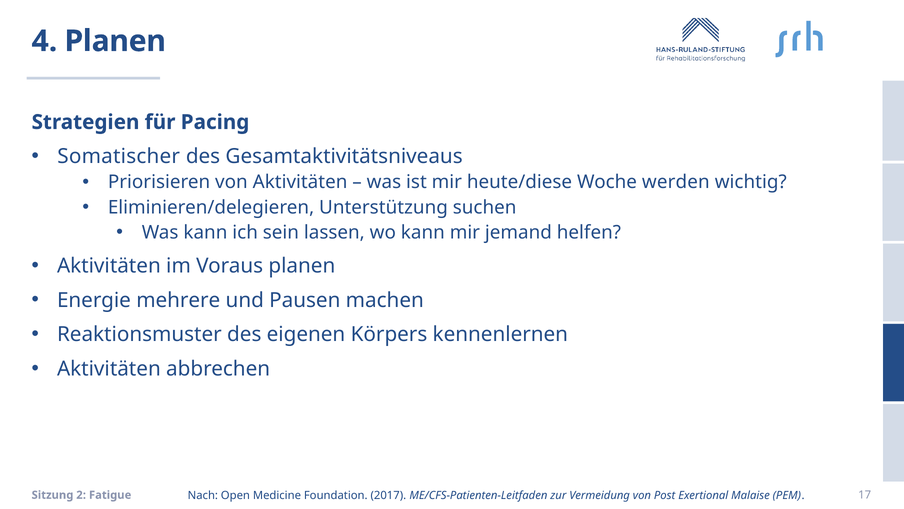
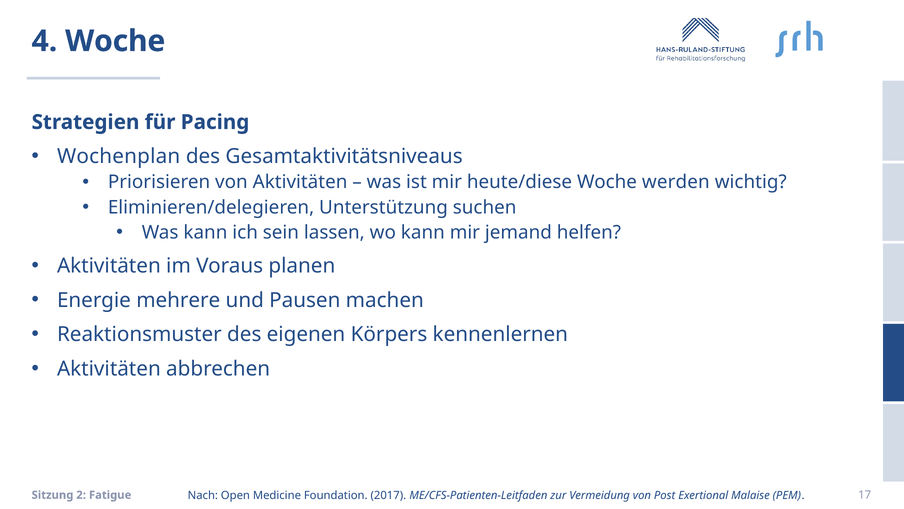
4 Planen: Planen -> Woche (115, 41)
Somatischer: Somatischer -> Wochenplan (119, 156)
